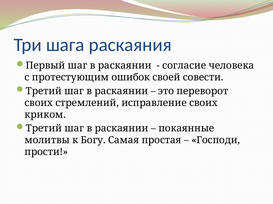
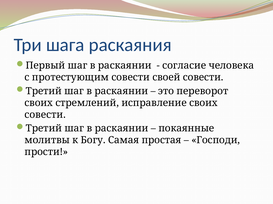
протестующим ошибок: ошибок -> совести (131, 78)
криком: криком -> совести (45, 115)
